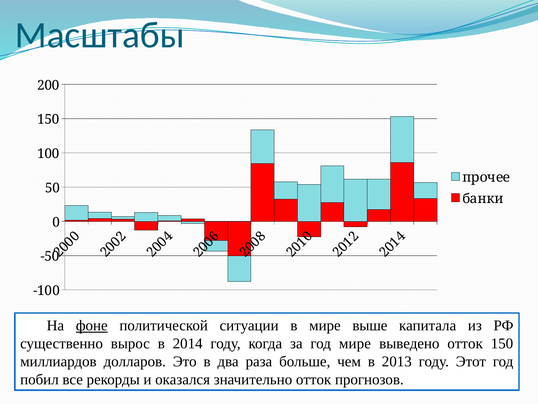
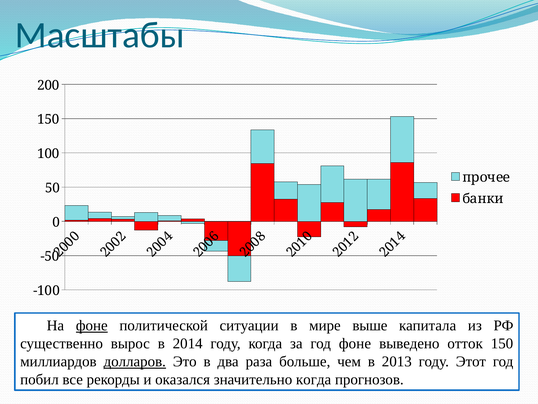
год мире: мире -> фоне (355, 343)
долларов underline: none -> present (135, 361)
значительно отток: отток -> когда (314, 379)
